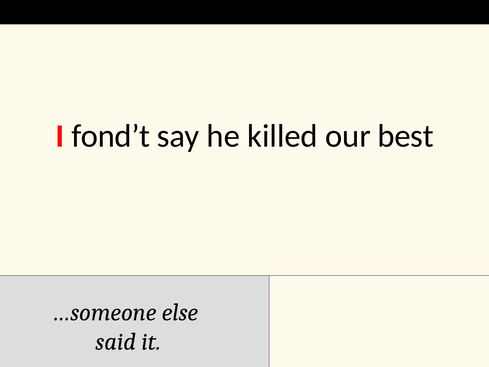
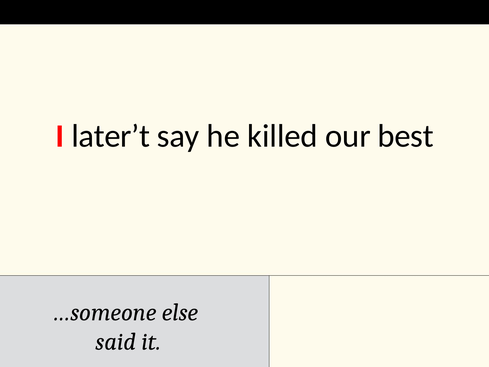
fond’t: fond’t -> later’t (111, 136)
